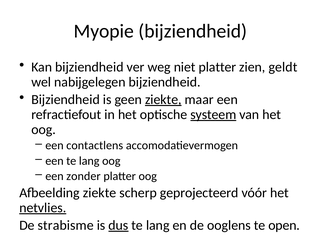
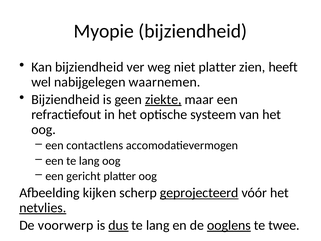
geldt: geldt -> heeft (283, 67)
nabijgelegen bijziendheid: bijziendheid -> waarnemen (165, 82)
systeem underline: present -> none (213, 114)
zonder: zonder -> gericht (83, 176)
Afbeelding ziekte: ziekte -> kijken (100, 193)
geprojecteerd underline: none -> present (199, 193)
strabisme: strabisme -> voorwerp (66, 225)
ooglens underline: none -> present (229, 225)
open: open -> twee (284, 225)
